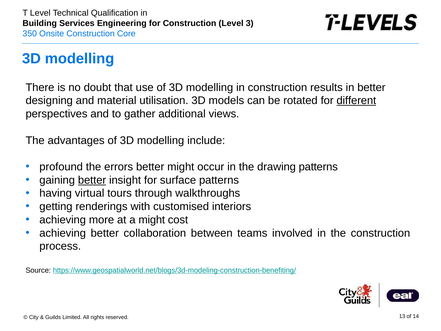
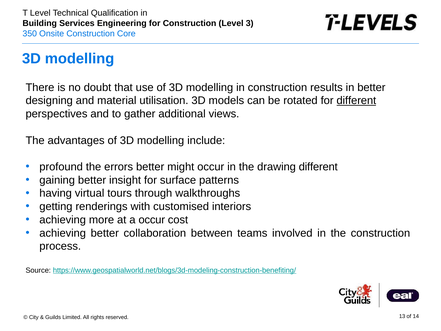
drawing patterns: patterns -> different (318, 167)
better underline: present -> none (92, 180)
a might: might -> occur (152, 220)
